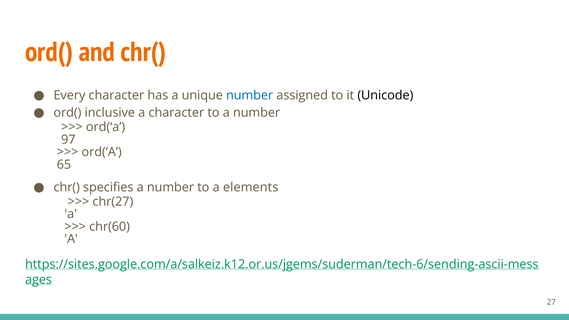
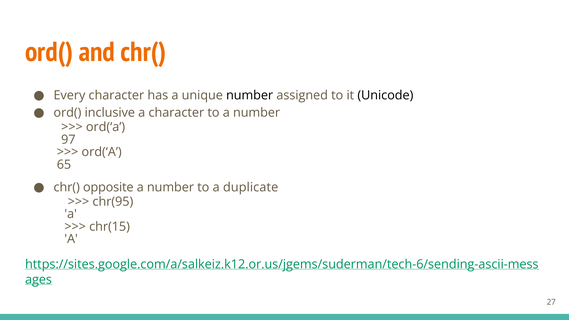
number colour: blue -> black (250, 95)
specifies: specifies -> opposite (108, 187)
elements: elements -> duplicate (251, 187)
chr(27: chr(27 -> chr(95 (113, 202)
chr(60: chr(60 -> chr(15 (110, 227)
